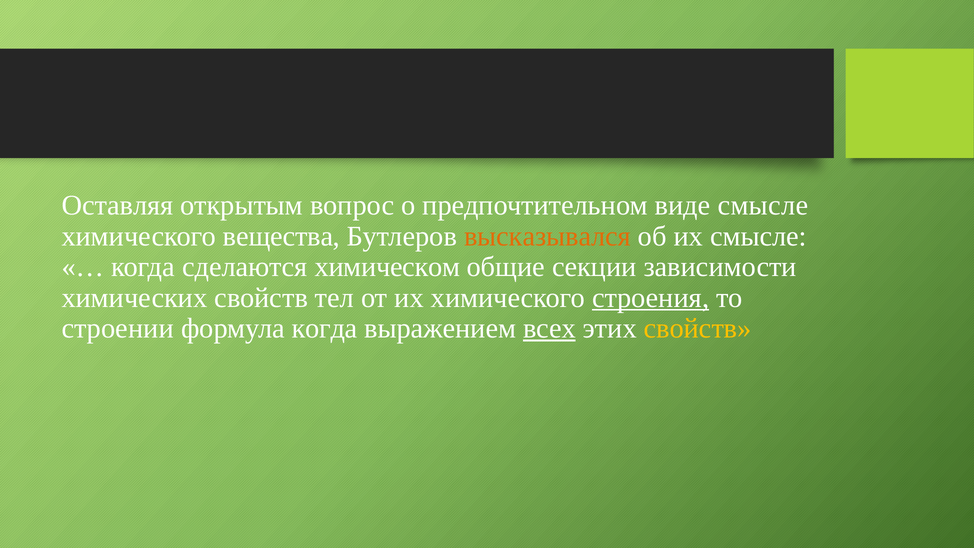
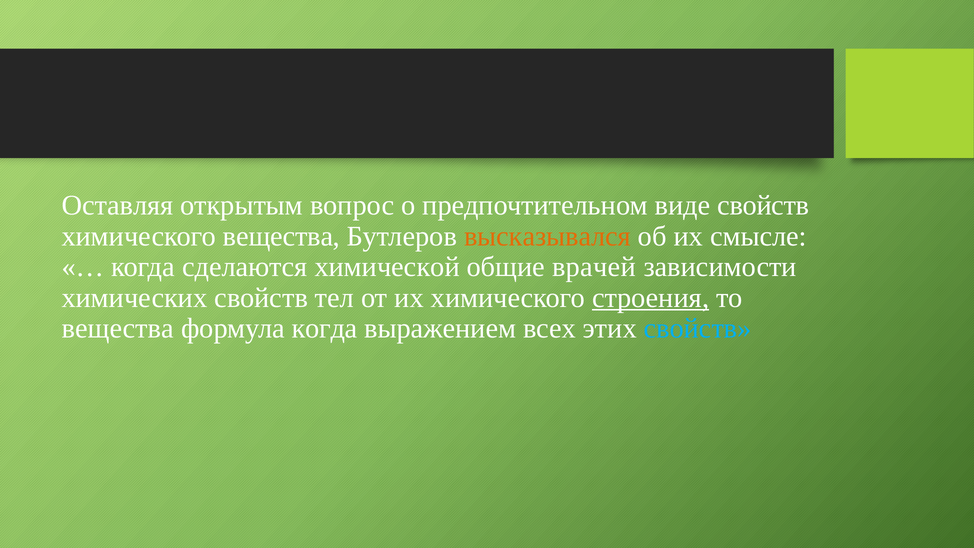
виде смысле: смысле -> свойств (763, 206)
химическом: химическом -> химической (387, 267)
секции: секции -> врачей (594, 267)
строении: строении -> вещества (118, 328)
всех underline: present -> none (549, 328)
свойств colour: yellow -> light blue (698, 328)
